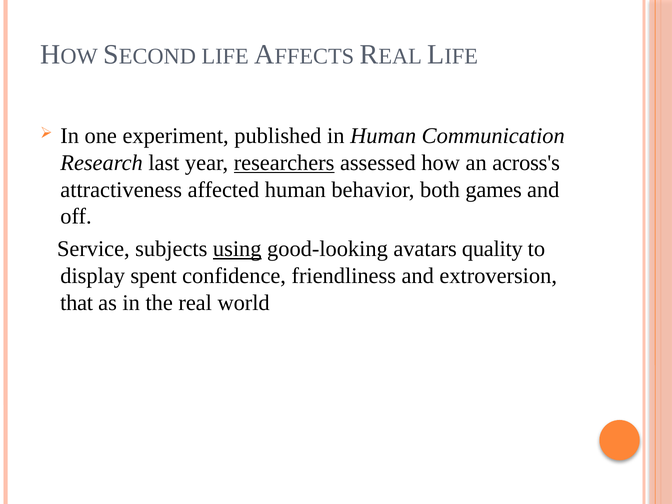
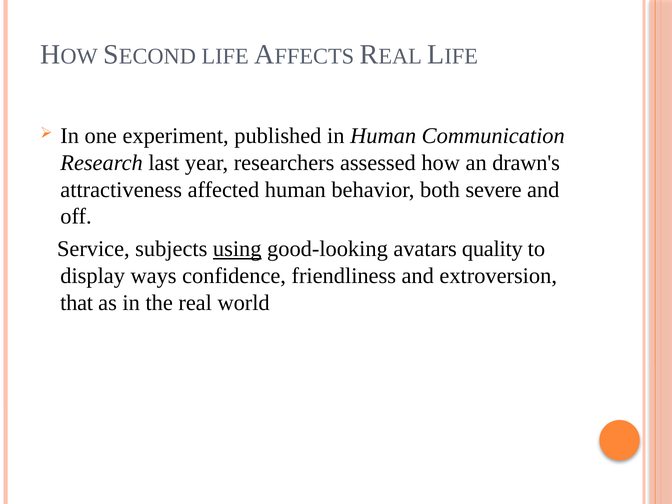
researchers underline: present -> none (284, 163)
across's: across's -> drawn's (526, 163)
games: games -> severe (494, 190)
spent: spent -> ways (154, 276)
